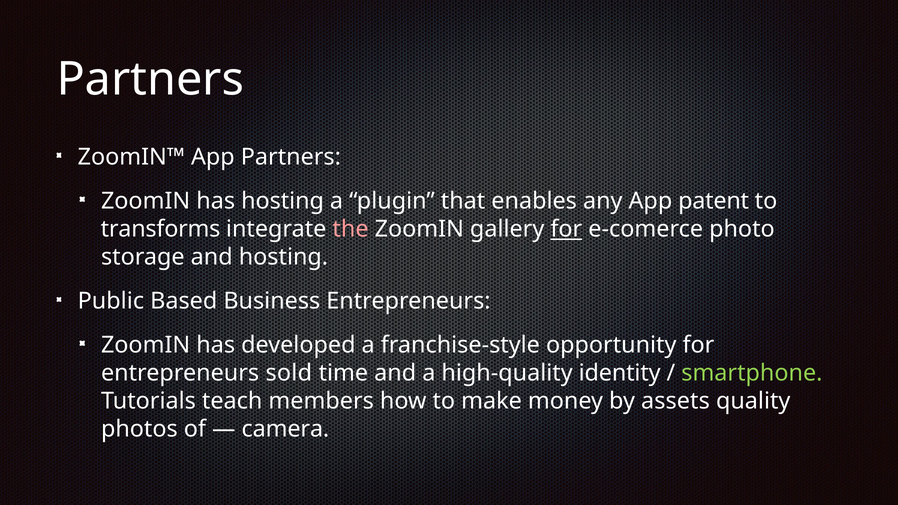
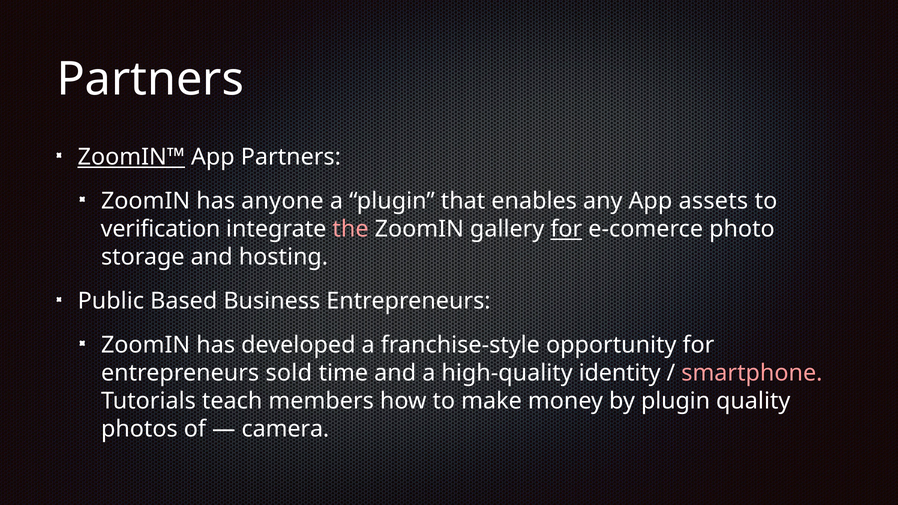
ZoomIN™ underline: none -> present (131, 157)
has hosting: hosting -> anyone (282, 201)
patent: patent -> assets (713, 201)
transforms: transforms -> verification (161, 229)
smartphone colour: light green -> pink (752, 373)
by assets: assets -> plugin (676, 401)
